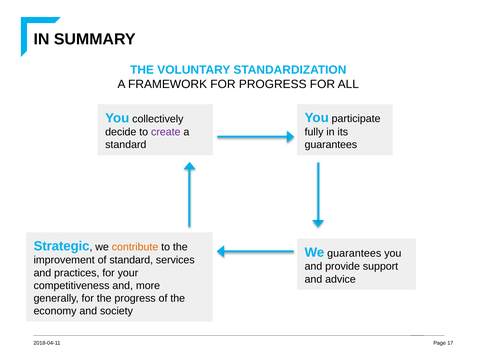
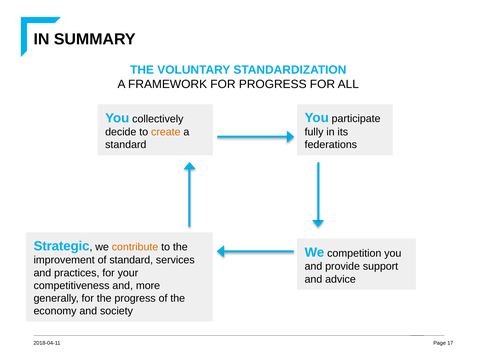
create colour: purple -> orange (166, 132)
guarantees: guarantees -> federations (331, 145)
We guarantees: guarantees -> competition (354, 254)
